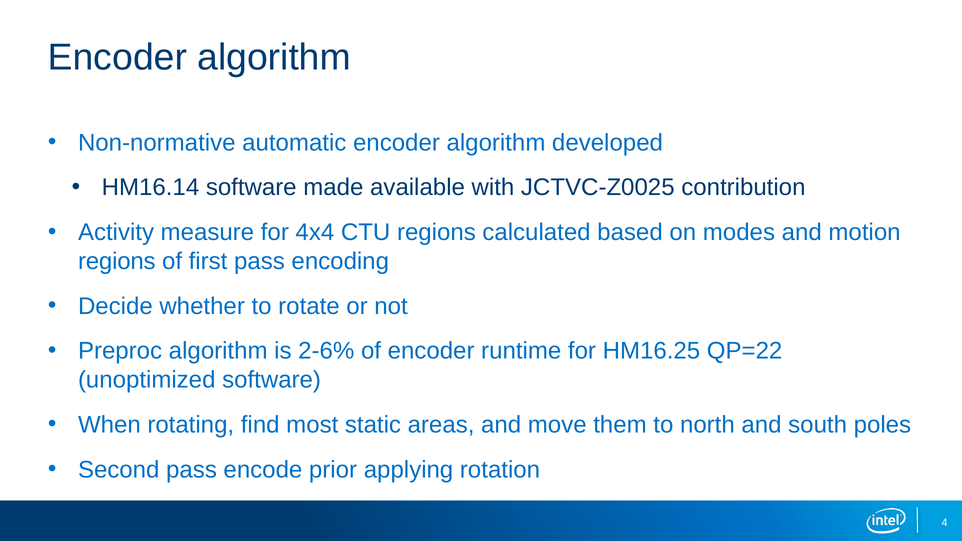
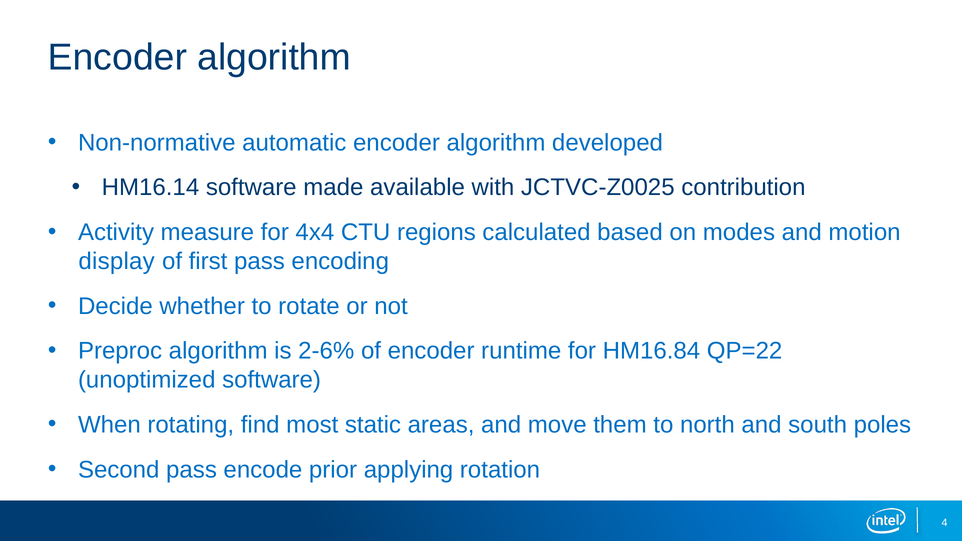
regions: regions -> display (117, 261)
HM16.25: HM16.25 -> HM16.84 (651, 351)
